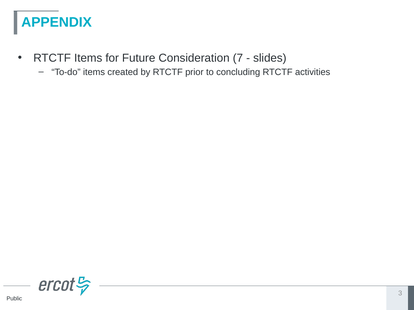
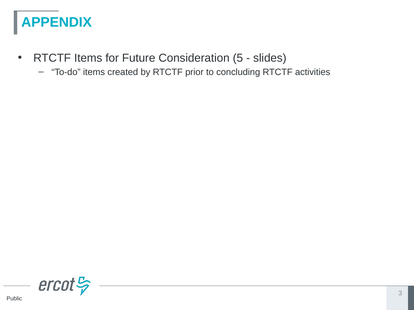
7: 7 -> 5 (238, 58)
